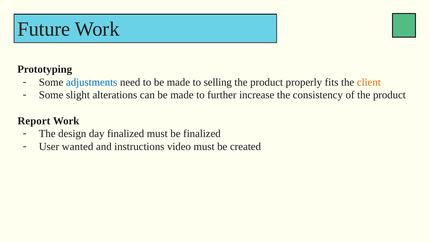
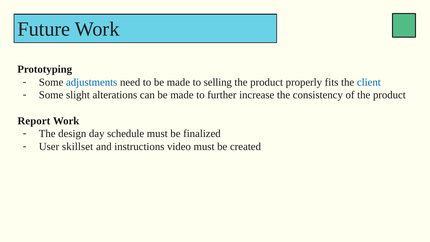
client colour: orange -> blue (369, 82)
day finalized: finalized -> schedule (126, 134)
wanted: wanted -> skillset (78, 147)
